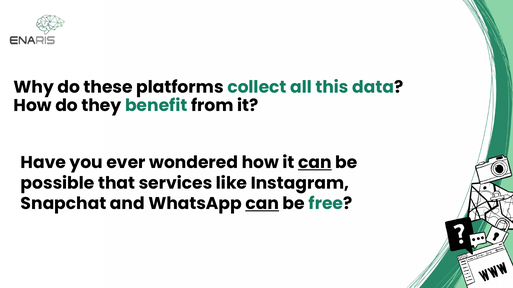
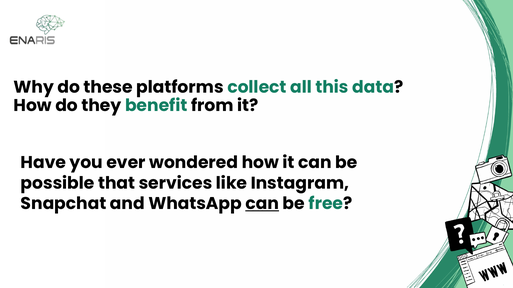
can underline: present -> none (315, 163)
